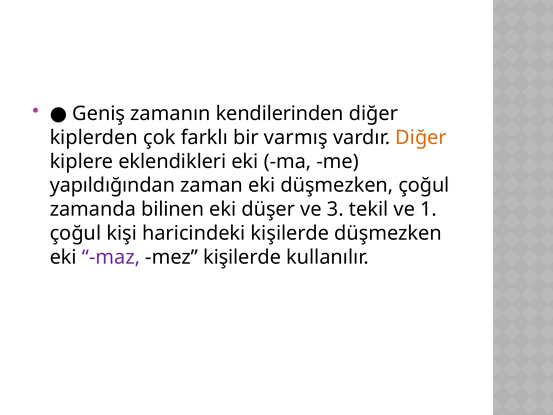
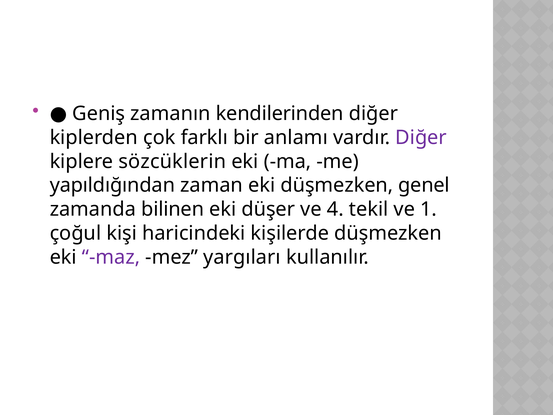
varmış: varmış -> anlamı (296, 137)
Diğer colour: orange -> purple (421, 137)
eklendikleri: eklendikleri -> sözcüklerin (172, 161)
düşmezken çoğul: çoğul -> genel (424, 185)
3: 3 -> 4 (335, 209)
mez kişilerde: kişilerde -> yargıları (242, 257)
